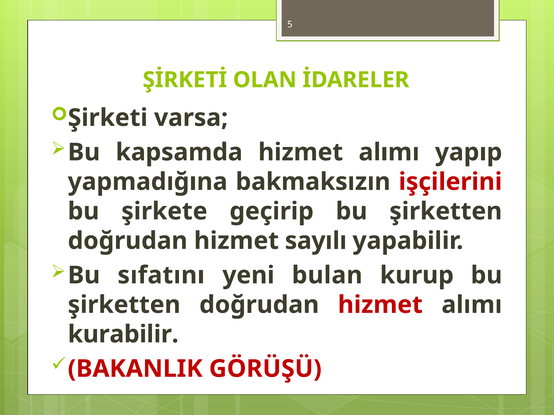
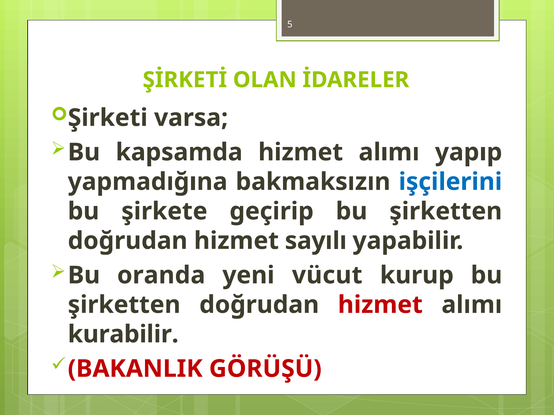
işçilerini colour: red -> blue (450, 182)
sıfatını: sıfatını -> oranda (161, 276)
bulan: bulan -> vücut (327, 276)
